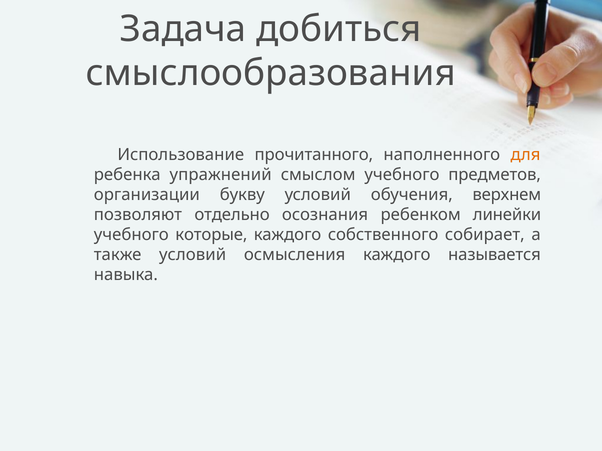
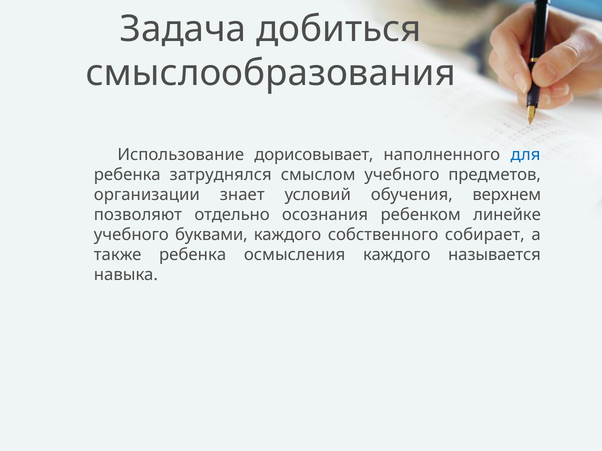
прочитанного: прочитанного -> дорисовывает (314, 155)
для colour: orange -> blue (526, 155)
упражнений: упражнений -> затруднялся (221, 175)
букву: букву -> знает (242, 195)
линейки: линейки -> линейке (507, 215)
которые: которые -> буквами (211, 235)
также условий: условий -> ребенка (193, 255)
